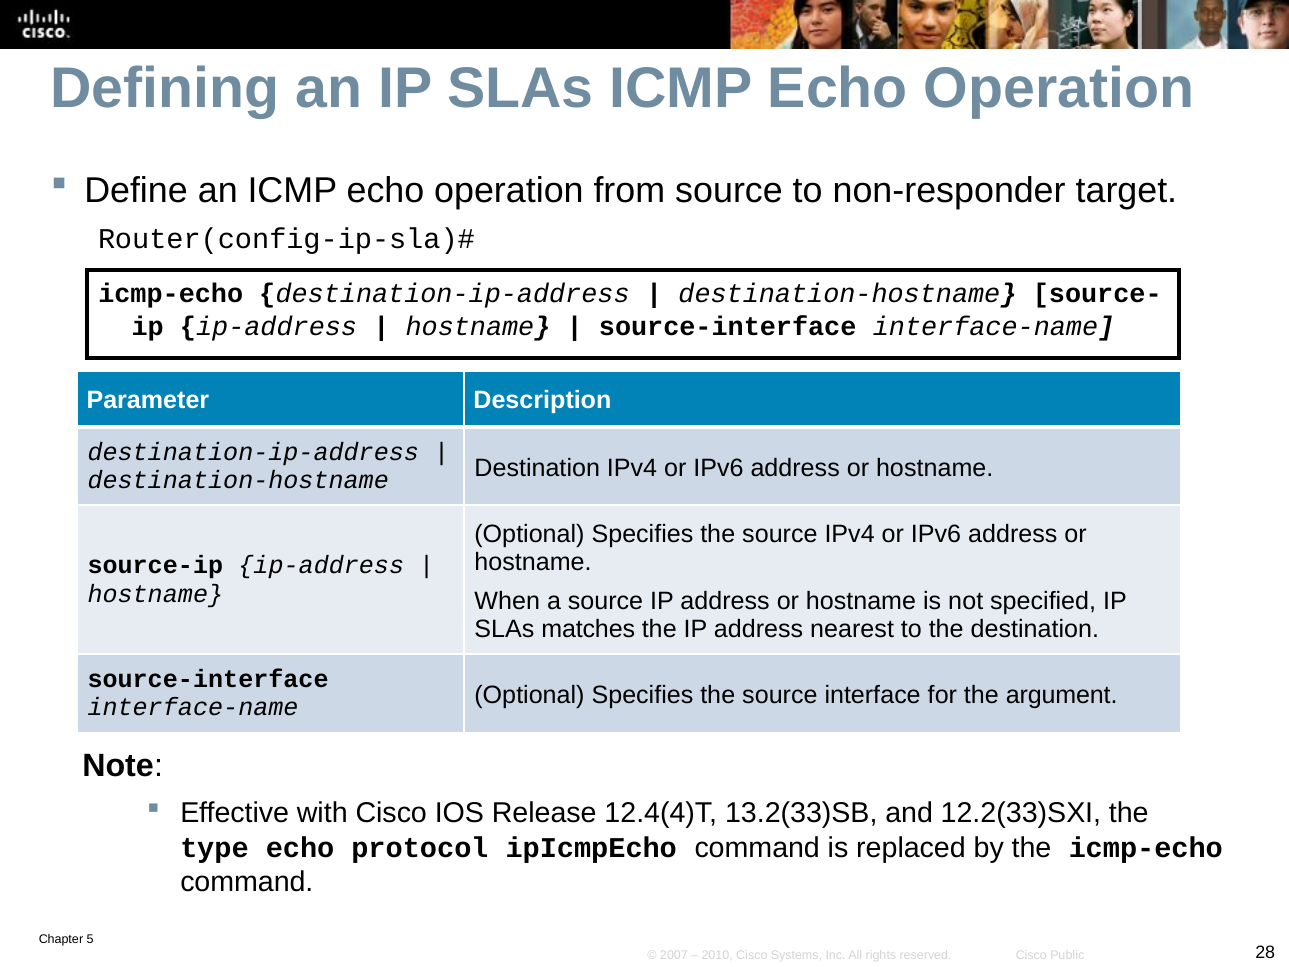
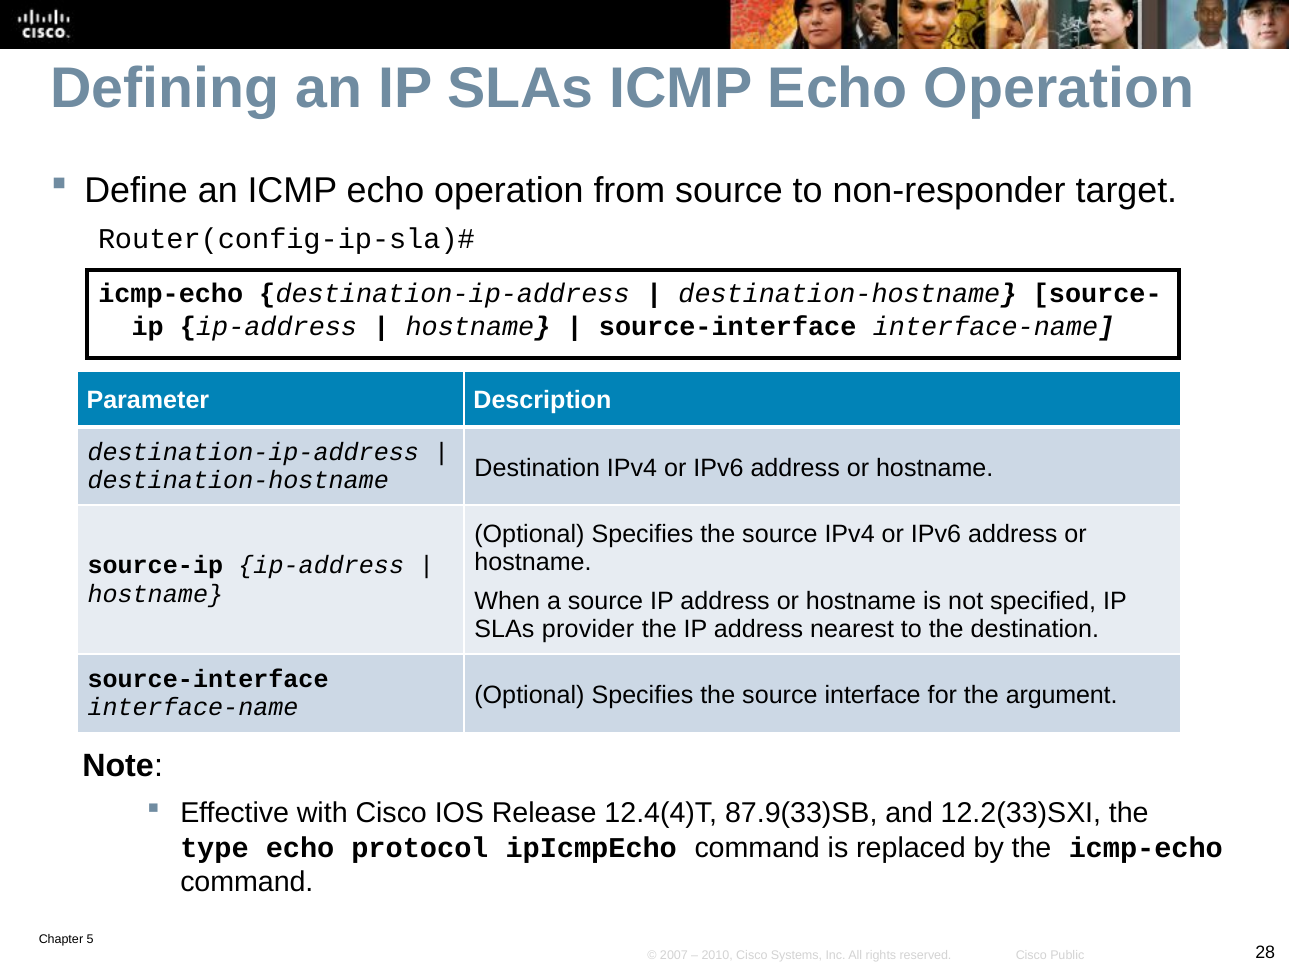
matches: matches -> provider (588, 629)
13.2(33)SB: 13.2(33)SB -> 87.9(33)SB (801, 813)
